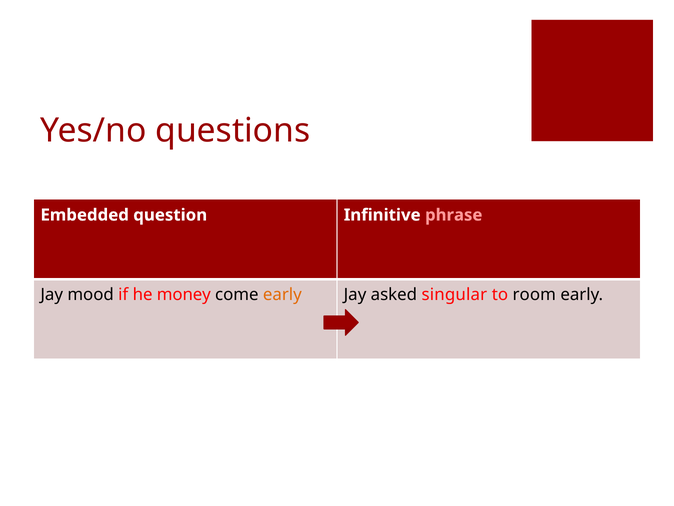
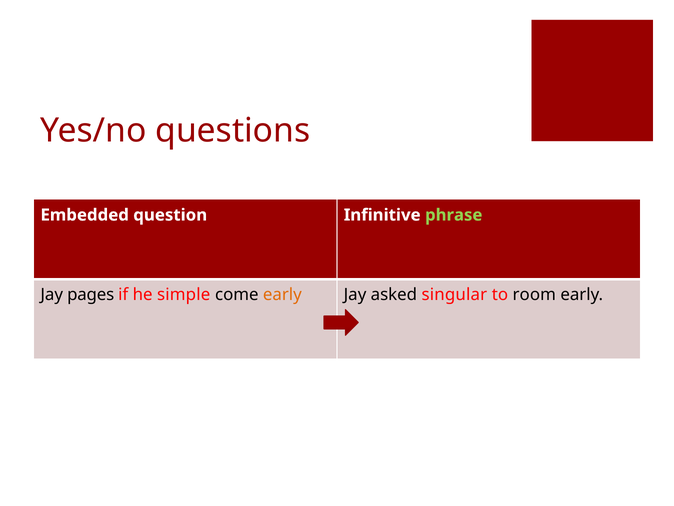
phrase colour: pink -> light green (454, 215)
mood: mood -> pages (91, 295)
money: money -> simple (184, 295)
